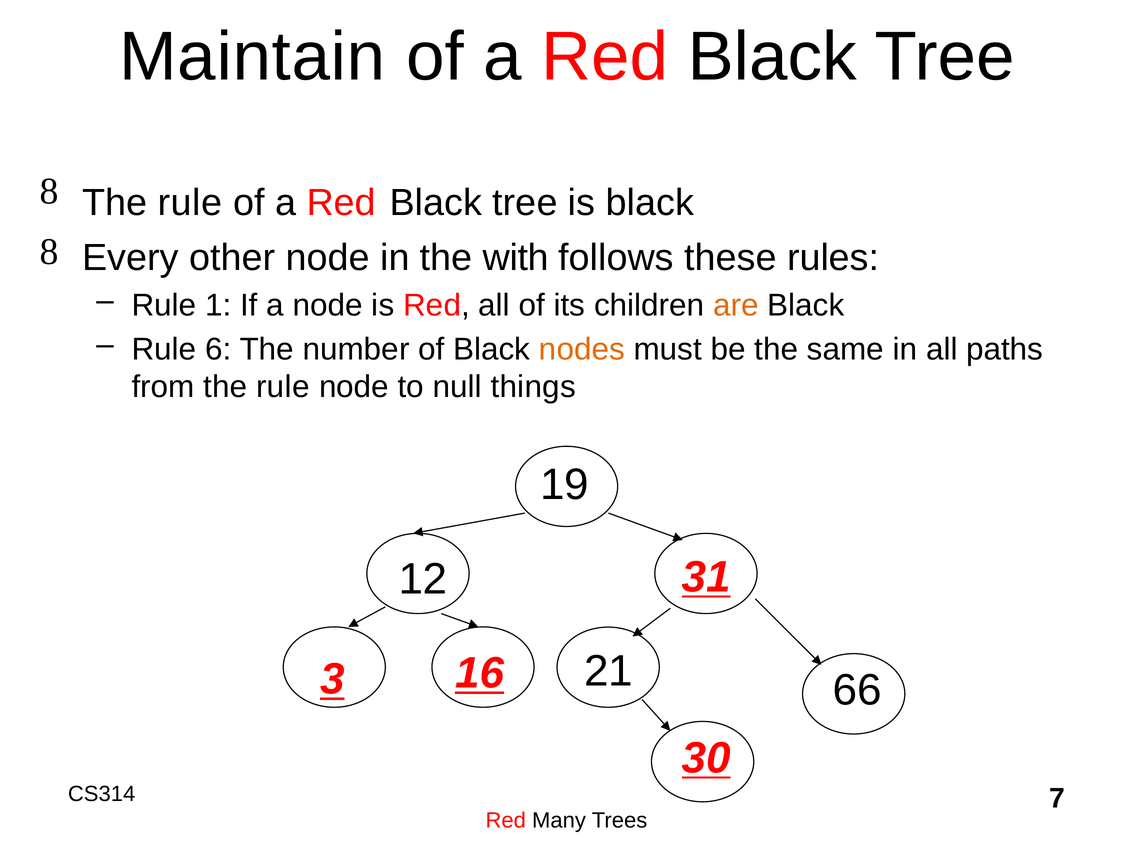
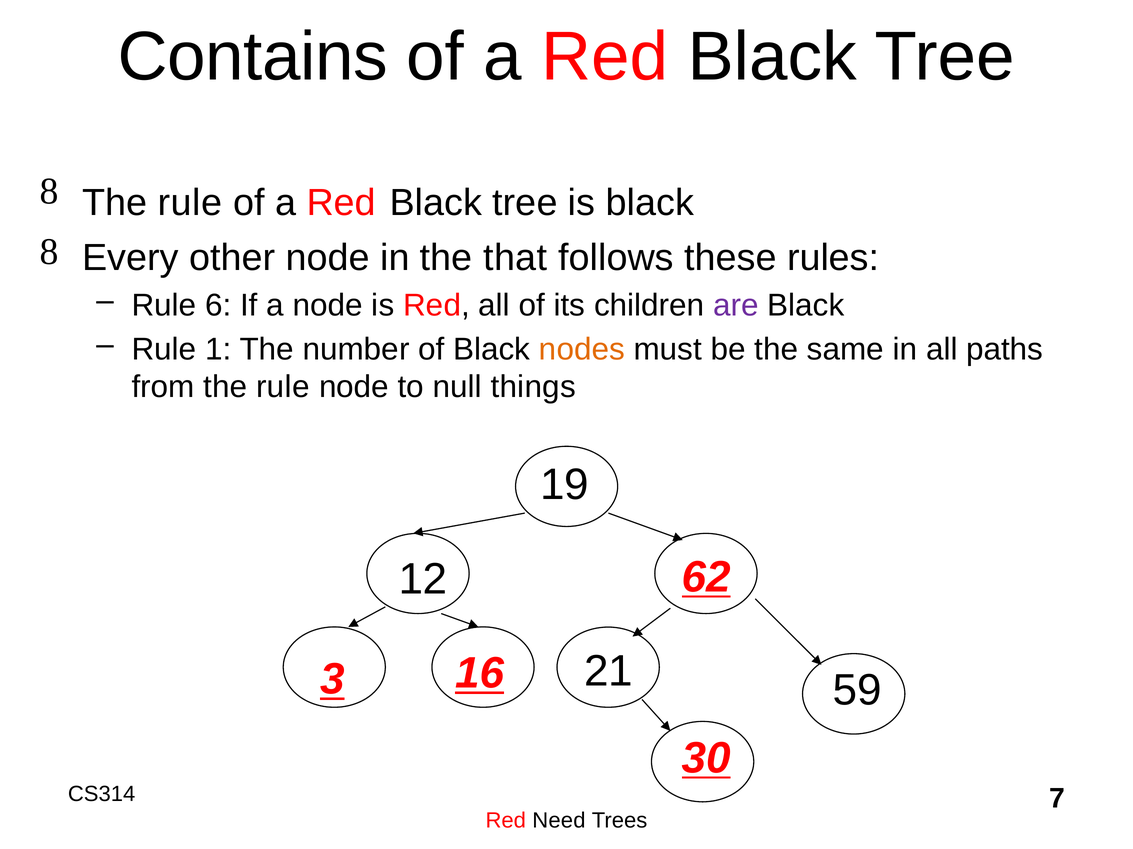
Maintain: Maintain -> Contains (253, 57)
with: with -> that (515, 258)
1: 1 -> 6 (218, 306)
are colour: orange -> purple (736, 306)
6: 6 -> 1 (218, 350)
31: 31 -> 62 (706, 578)
66: 66 -> 59 (857, 691)
Many: Many -> Need (559, 821)
